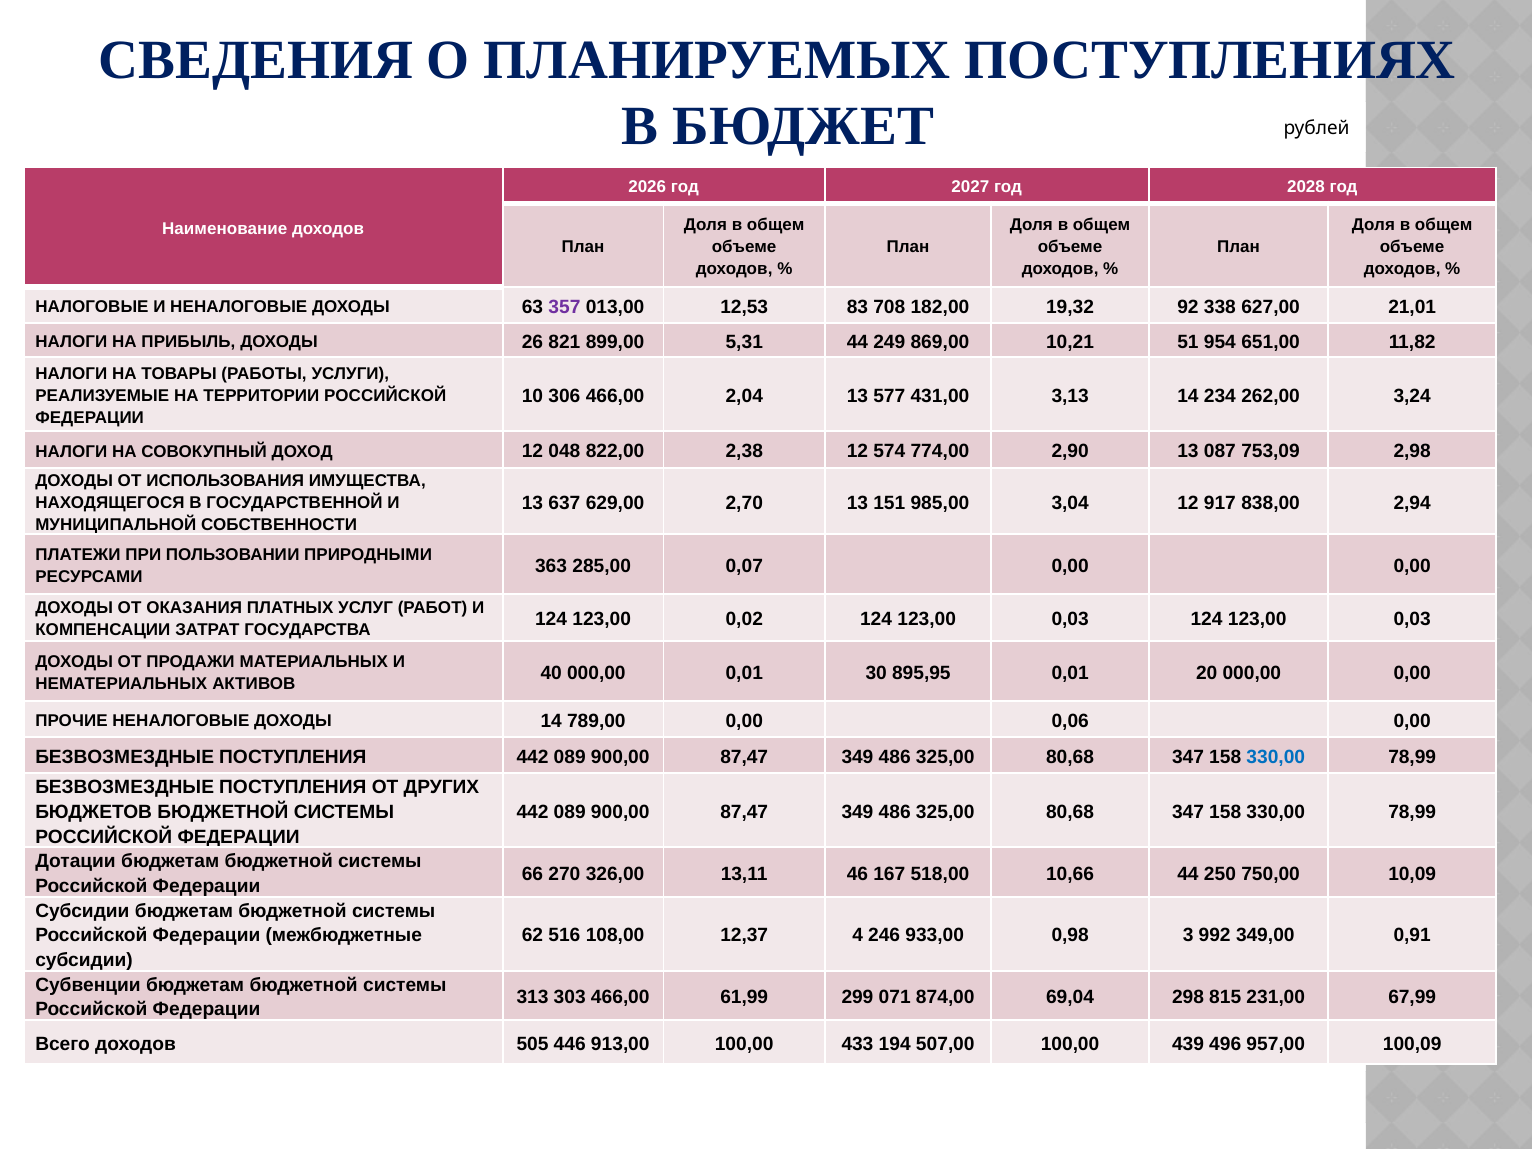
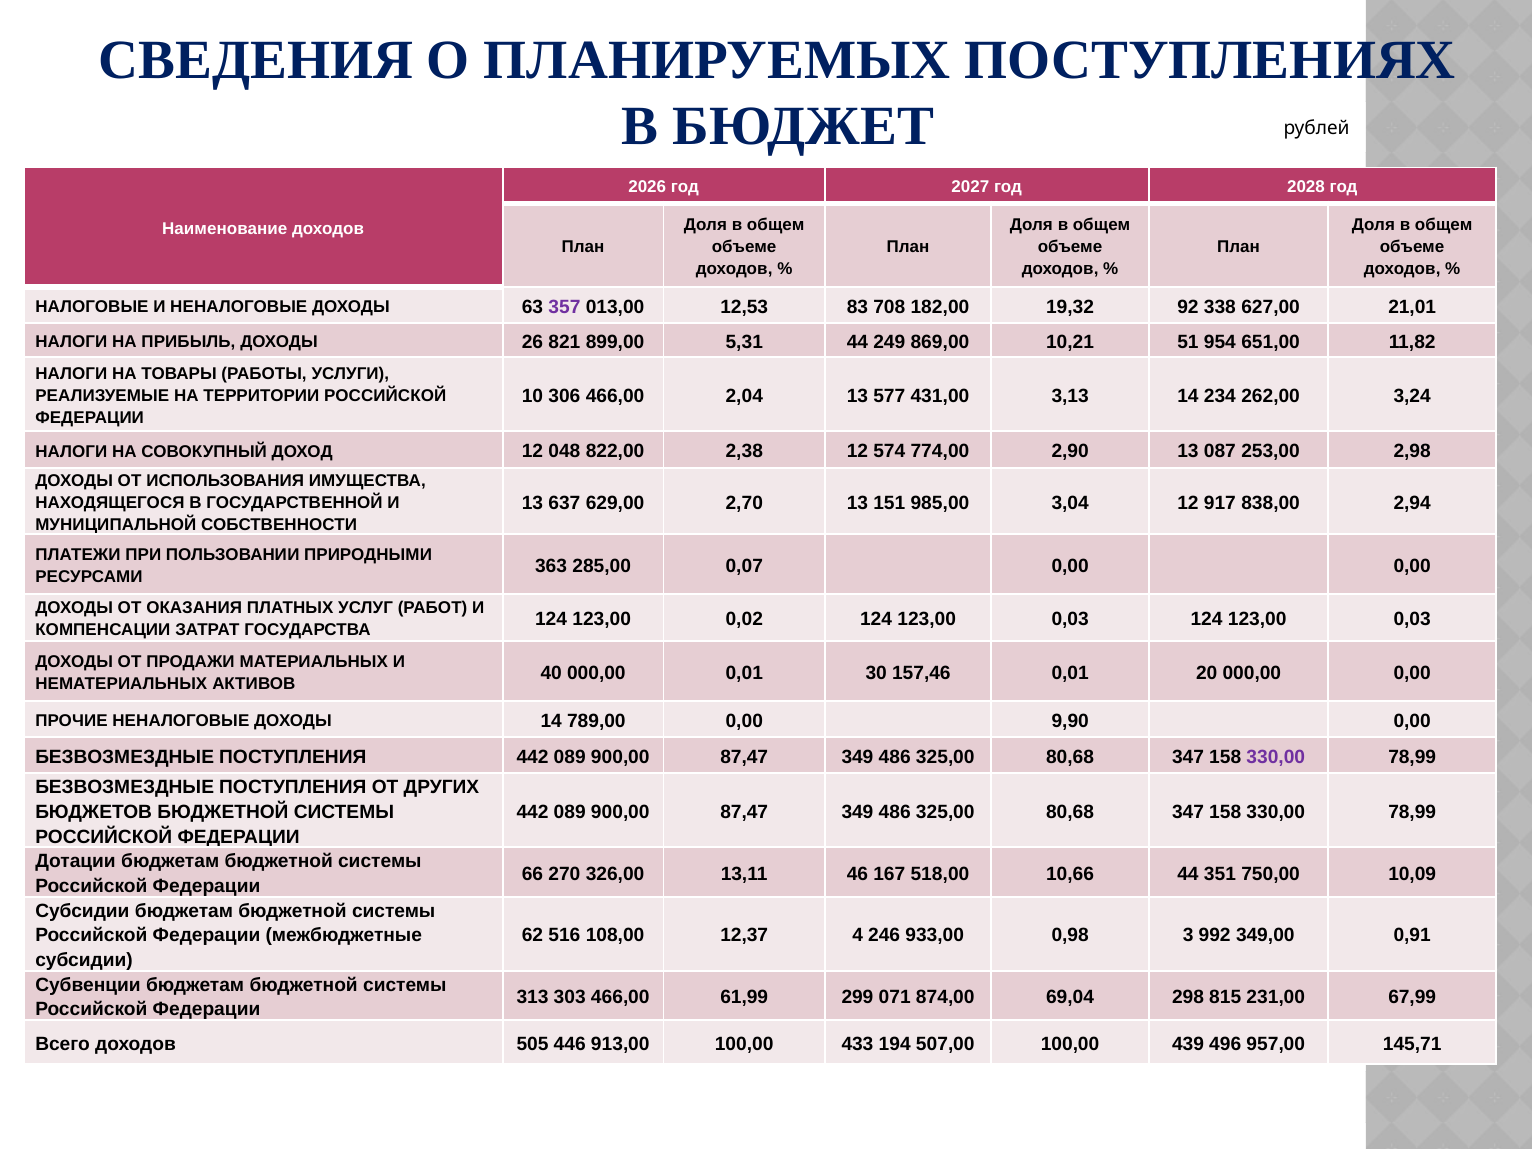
753,09: 753,09 -> 253,00 (1271, 452)
895,95: 895,95 -> 157,46 (921, 673)
0,06: 0,06 -> 9,90 (1070, 721)
330,00 colour: blue -> purple (1276, 757)
250: 250 -> 351 (1220, 874)
100,09: 100,09 -> 145,71 (1412, 1044)
